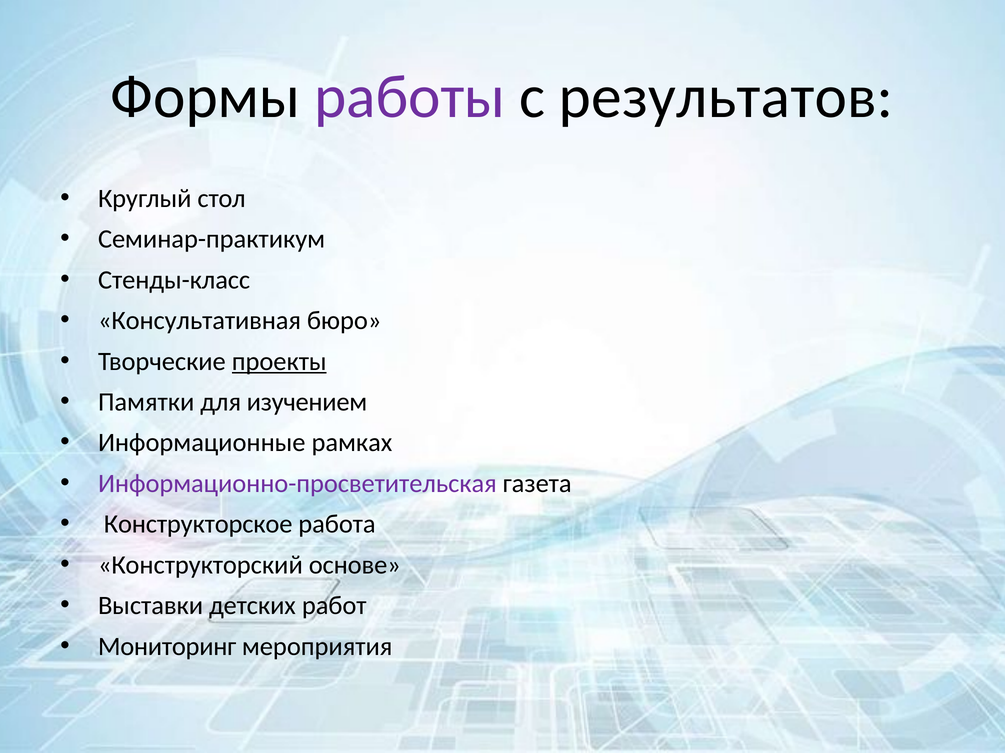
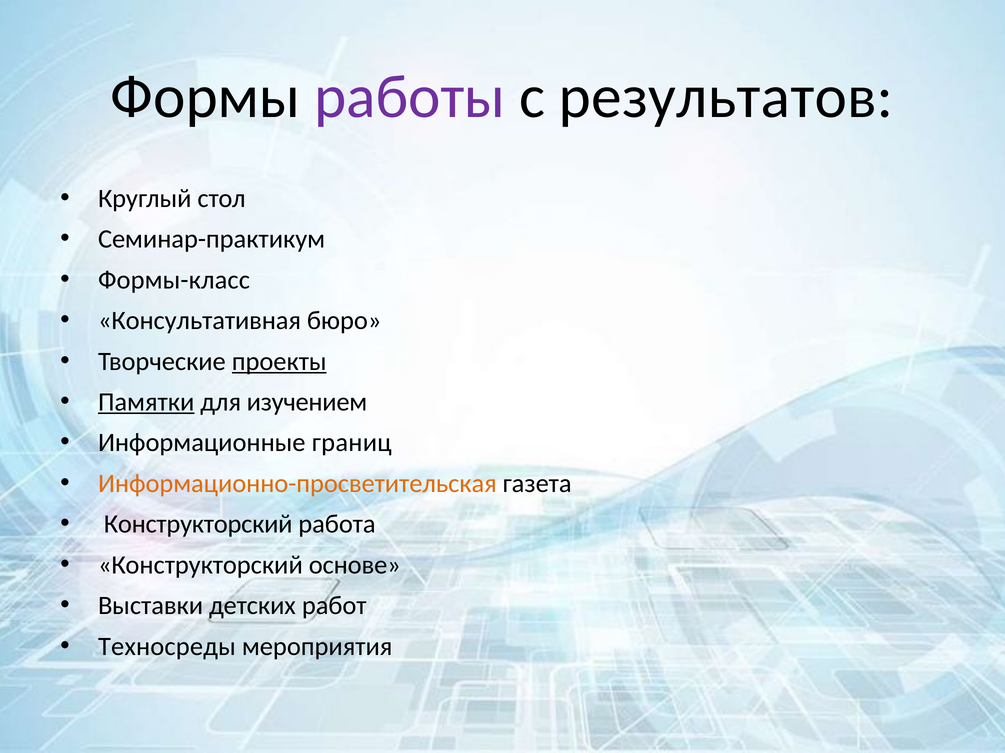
Стенды-класс: Стенды-класс -> Формы-класс (174, 280)
Памятки underline: none -> present (146, 402)
рамках: рамках -> границ (352, 443)
Информационно-просветительская colour: purple -> orange (297, 484)
Конструкторское: Конструкторское -> Конструкторский (198, 525)
Мониторинг: Мониторинг -> Техносреды (167, 647)
